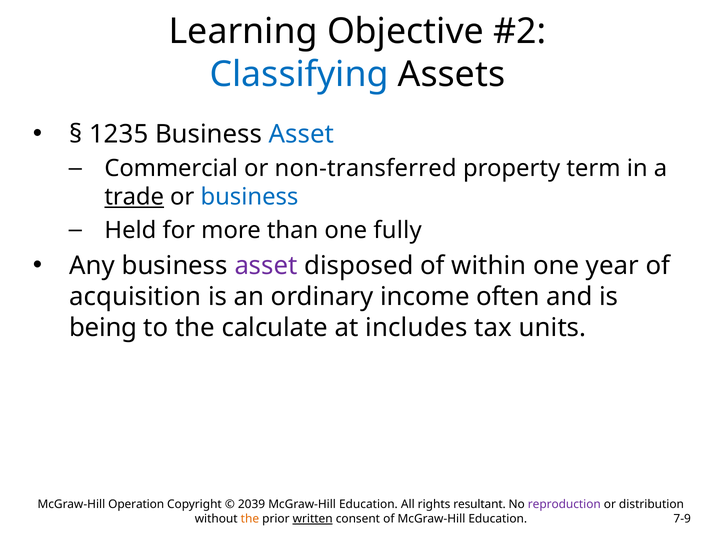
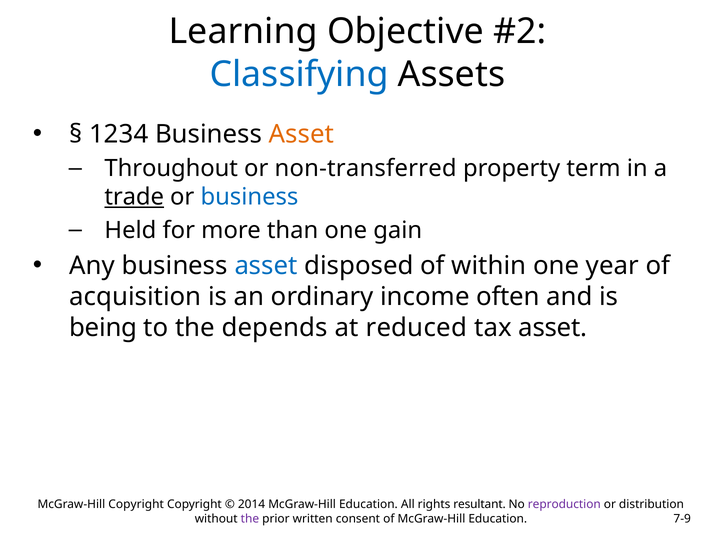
1235: 1235 -> 1234 (119, 134)
Asset colour: blue -> orange (301, 134)
Commercial: Commercial -> Throughout (171, 169)
fully: fully -> gain (398, 231)
asset colour: purple -> blue (266, 266)
calculate: calculate -> depends (275, 328)
includes: includes -> reduced (416, 328)
tax units: units -> asset (553, 328)
McGraw-Hill Operation: Operation -> Copyright (136, 505)
2039: 2039 -> 2014 (252, 505)
the colour: orange -> purple (250, 519)
written underline: present -> none (313, 519)
